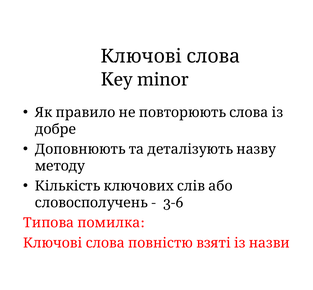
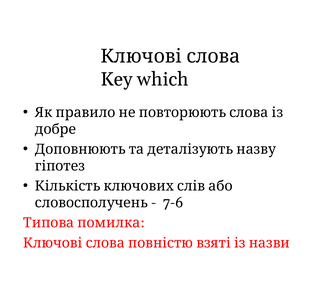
minor: minor -> which (163, 79)
методу: методу -> гіпотез (60, 166)
3-6: 3-6 -> 7-6 (173, 202)
